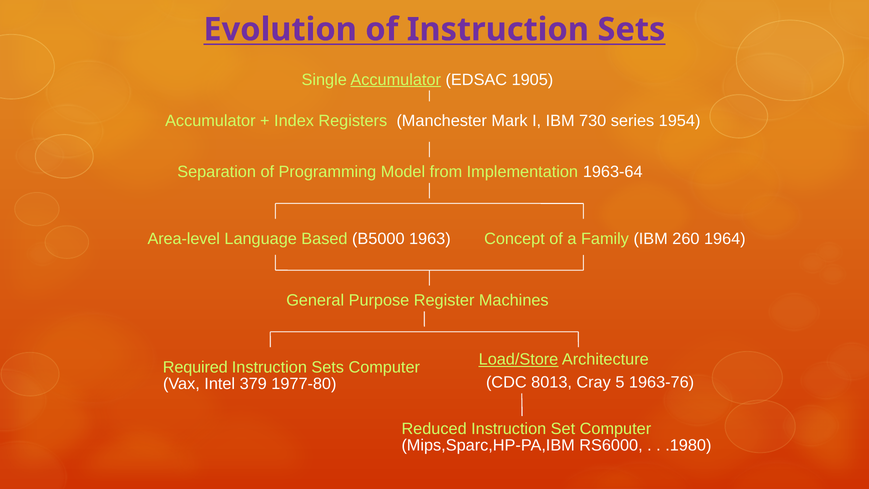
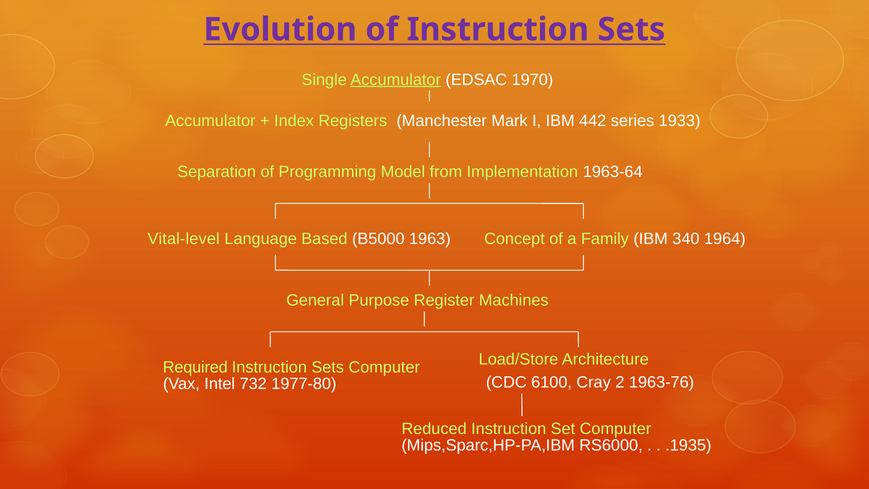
1905: 1905 -> 1970 (532, 80)
730: 730 -> 442 (593, 121)
1954: 1954 -> 1933 (680, 121)
Area-level: Area-level -> Vital-level (184, 239)
260: 260 -> 340 (686, 239)
Load/Store underline: present -> none (518, 359)
8013: 8013 -> 6100 (552, 382)
5: 5 -> 2 (620, 382)
379: 379 -> 732 (253, 384)
.1980: .1980 -> .1935 (688, 445)
